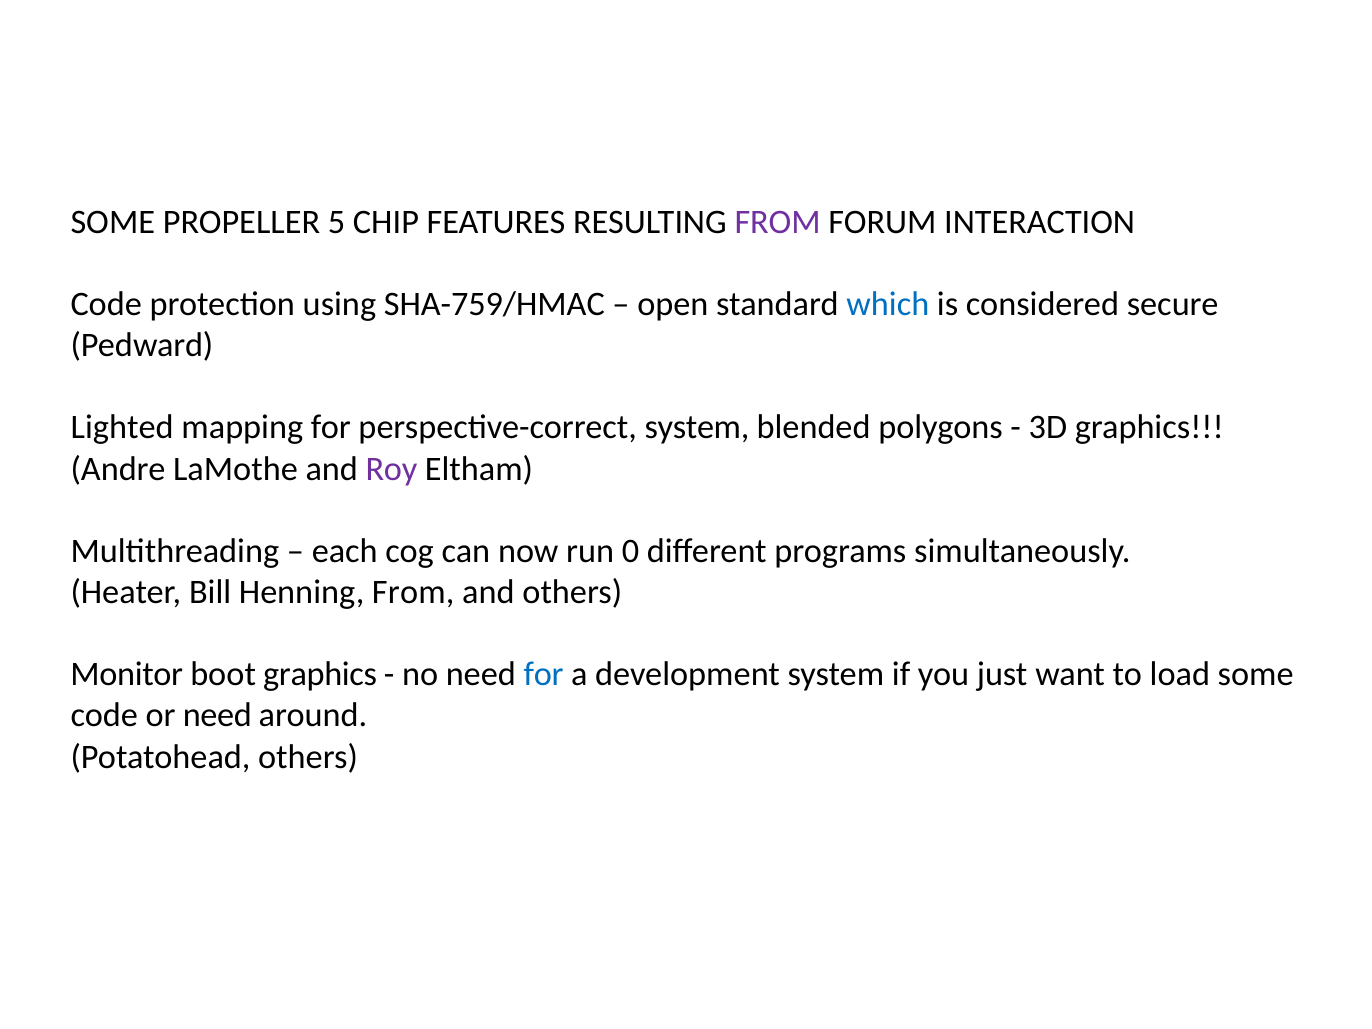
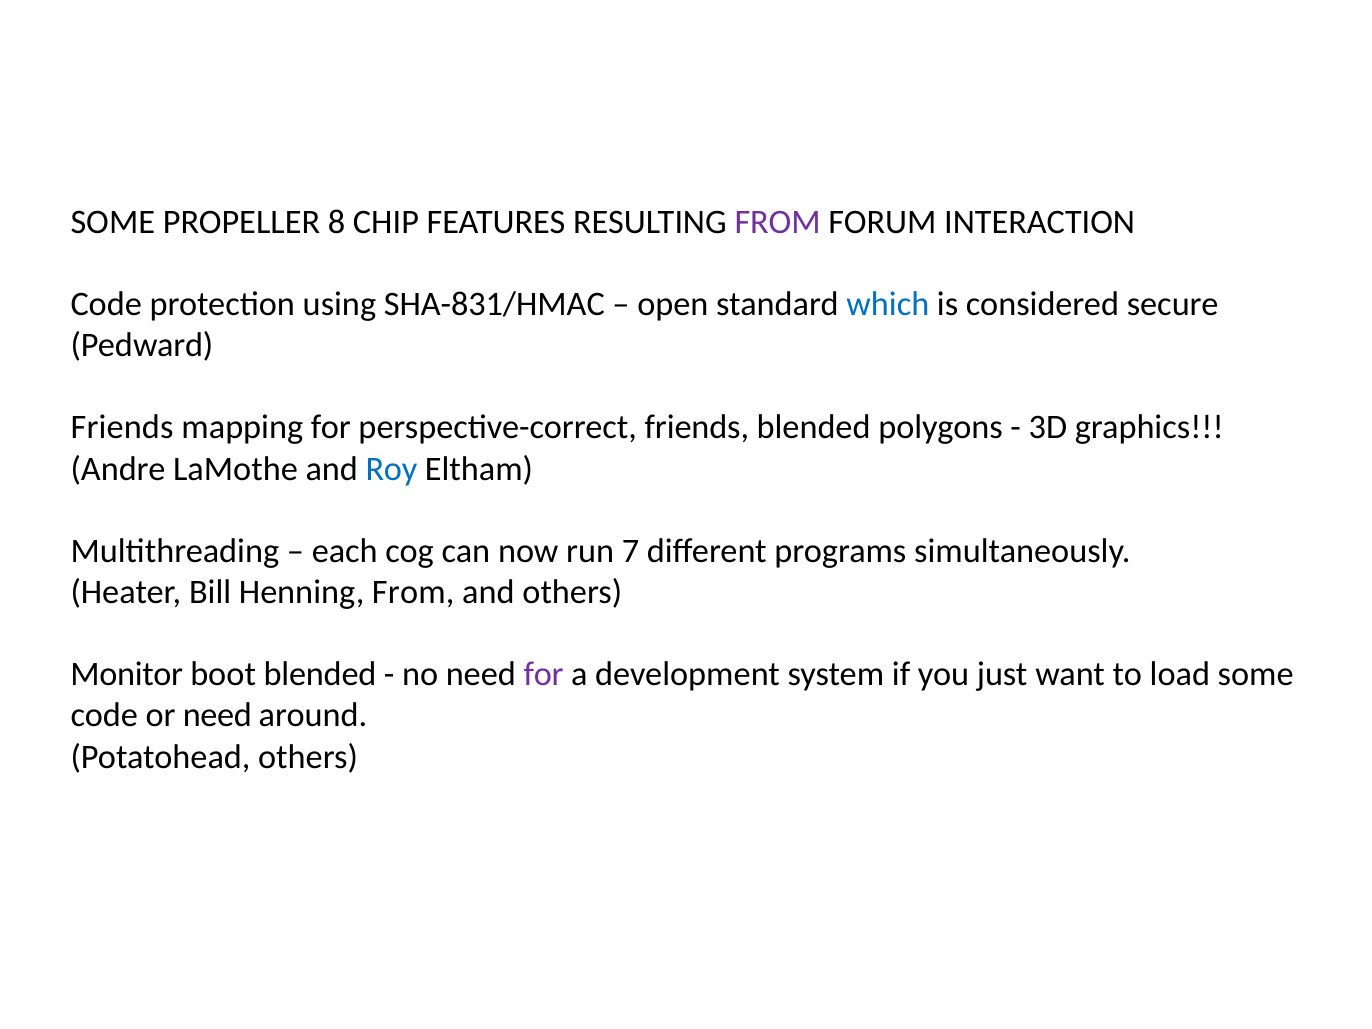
5: 5 -> 8 (336, 222)
SHA-759/HMAC: SHA-759/HMAC -> SHA-831/HMAC (494, 304)
Lighted: Lighted -> Friends (122, 428)
perspective-correct system: system -> friends (697, 428)
Roy colour: purple -> blue (391, 469)
0: 0 -> 7 (630, 551)
boot graphics: graphics -> blended (320, 675)
for colour: blue -> purple (544, 675)
